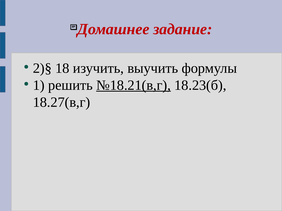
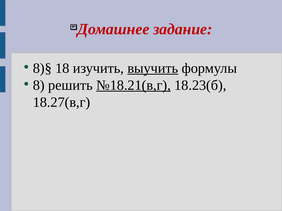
2)§: 2)§ -> 8)§ (42, 68)
выучить underline: none -> present (153, 68)
1: 1 -> 8 (39, 85)
